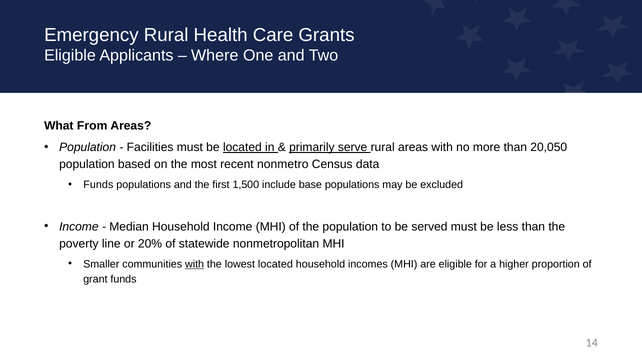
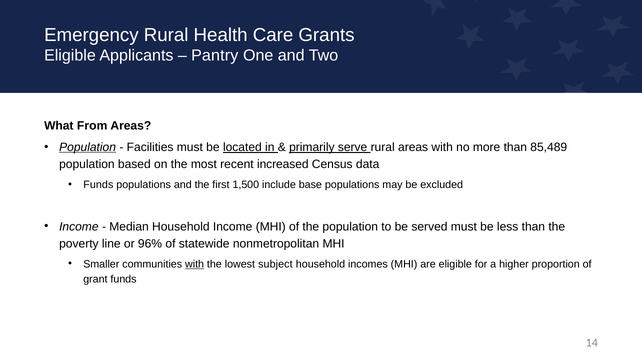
Where: Where -> Pantry (215, 56)
Population underline: none -> present (88, 147)
20,050: 20,050 -> 85,489 (549, 147)
nonmetro: nonmetro -> increased (283, 165)
20%: 20% -> 96% (150, 244)
lowest located: located -> subject (275, 264)
